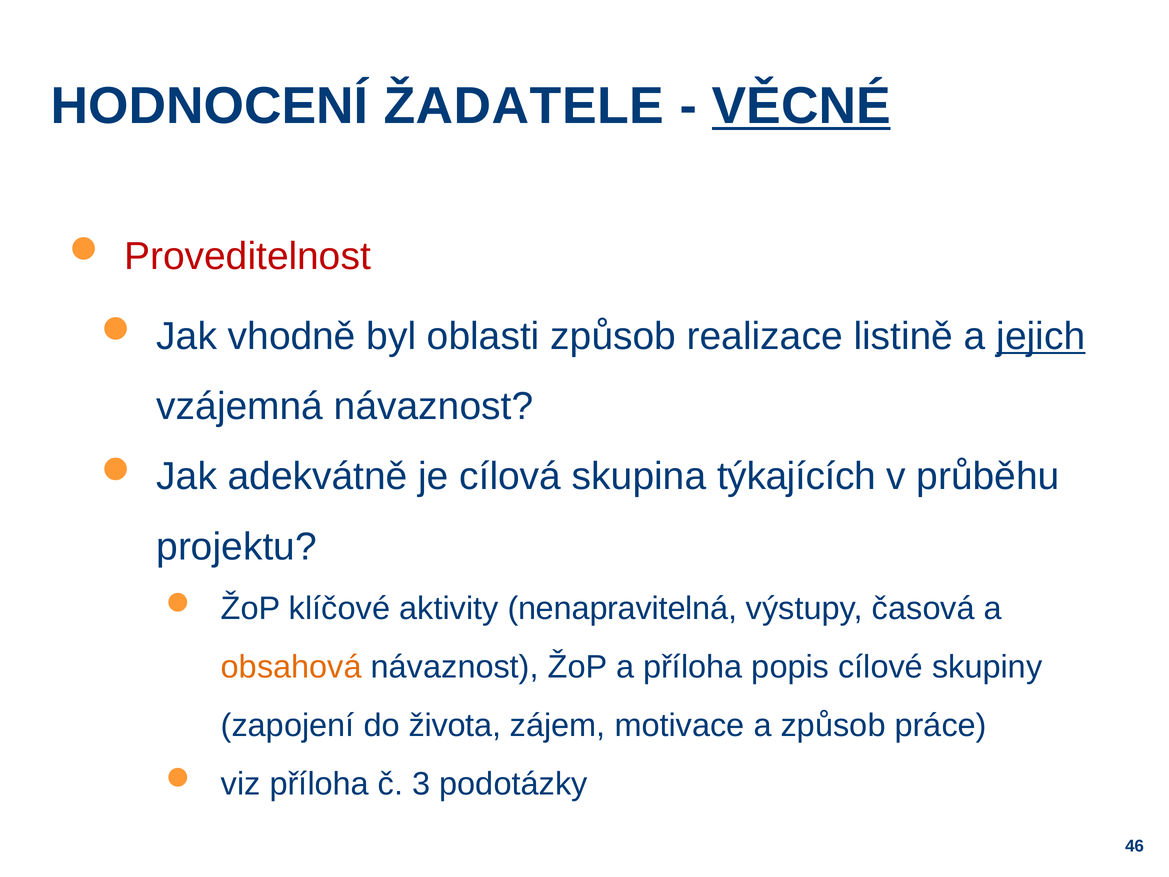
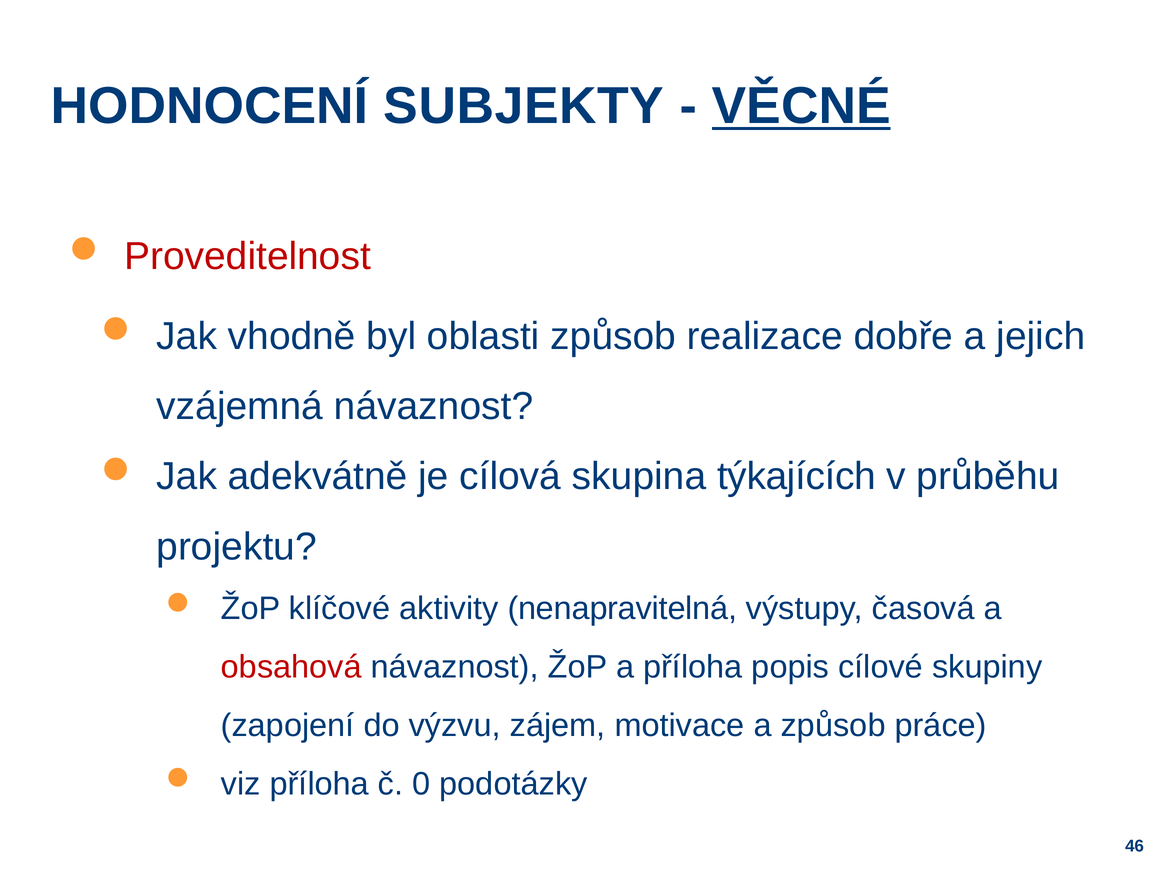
ŽADATELE: ŽADATELE -> SUBJEKTY (524, 106)
listině: listině -> dobře (903, 336)
jejich underline: present -> none (1041, 336)
obsahová colour: orange -> red (291, 667)
života: života -> výzvu (455, 725)
3: 3 -> 0 (421, 784)
